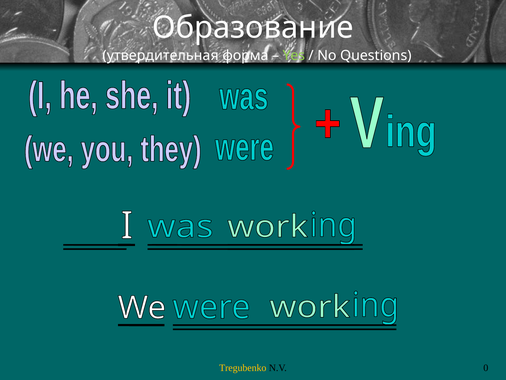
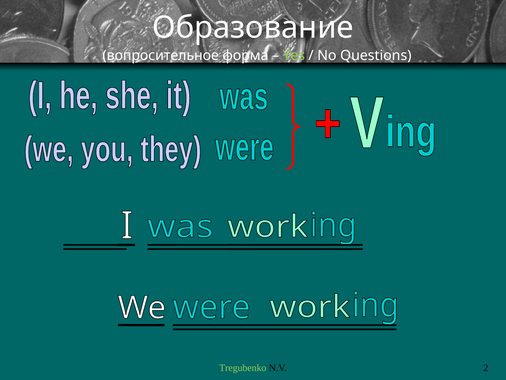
утвердительная: утвердительная -> вопросительное (161, 55)
Tregubenko colour: yellow -> light green (243, 367)
0: 0 -> 2 (486, 367)
